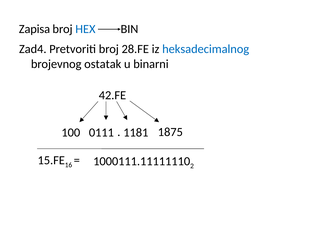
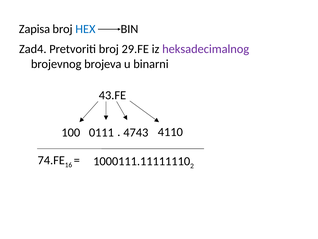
28.FE: 28.FE -> 29.FE (135, 49)
heksadecimalnog colour: blue -> purple (206, 49)
ostatak: ostatak -> brojeva (103, 64)
42.FE: 42.FE -> 43.FE (112, 95)
1875: 1875 -> 4110 (170, 132)
1181: 1181 -> 4743 (136, 132)
15.FE: 15.FE -> 74.FE (51, 160)
